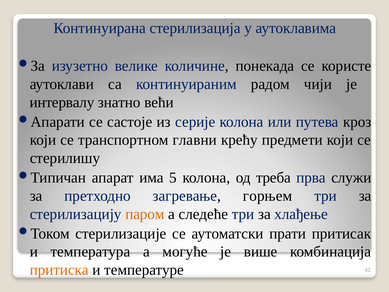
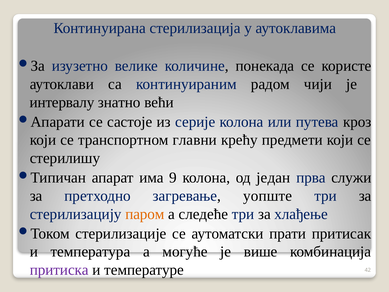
5: 5 -> 9 (173, 178)
треба: треба -> један (273, 178)
горњем: горњем -> уопште (268, 196)
притиска colour: orange -> purple (59, 270)
